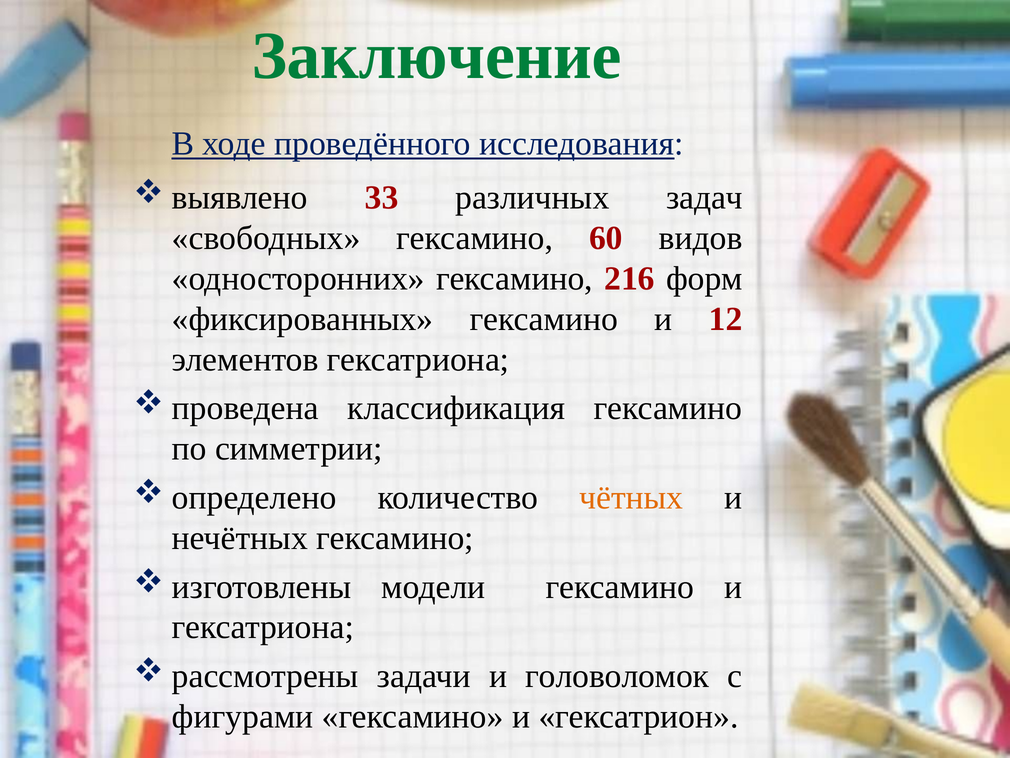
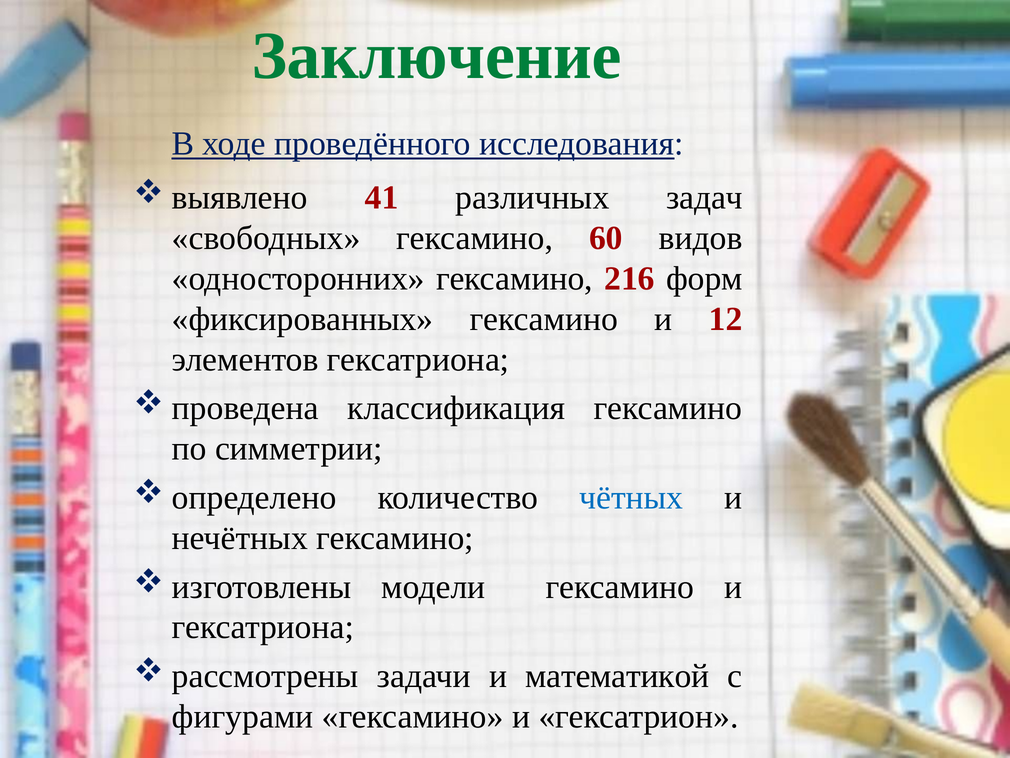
33: 33 -> 41 (382, 198)
чётных colour: orange -> blue (631, 497)
головоломок: головоломок -> математикой (617, 676)
